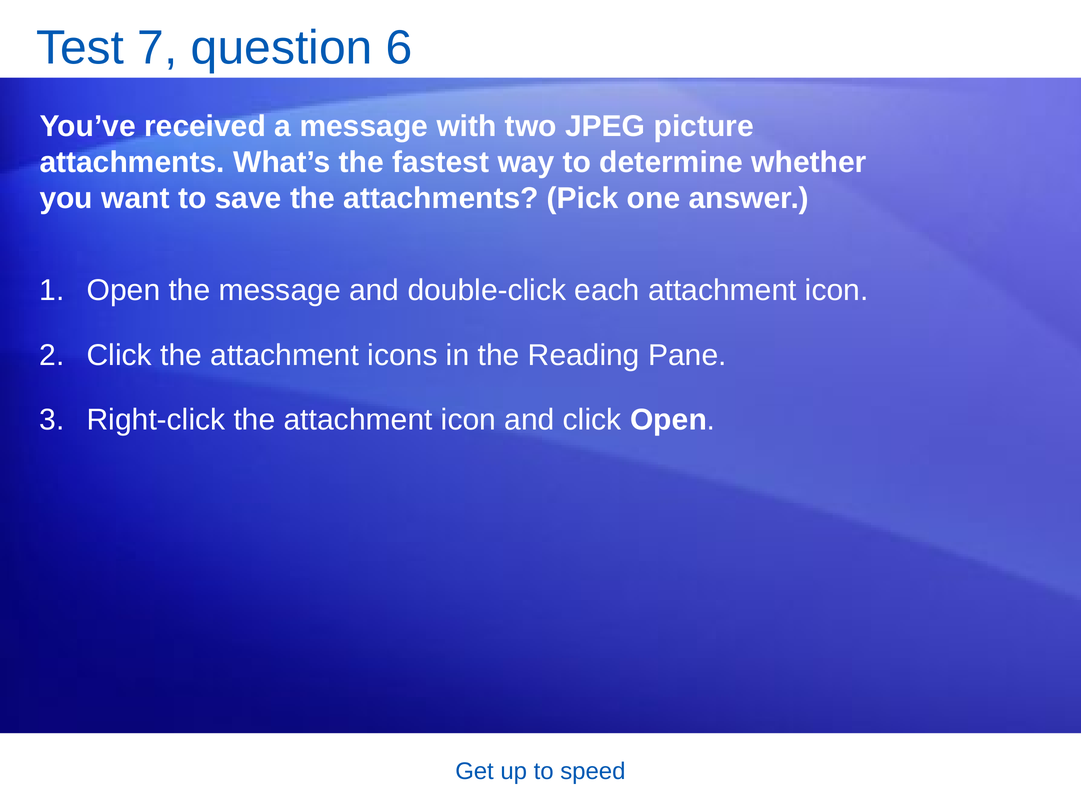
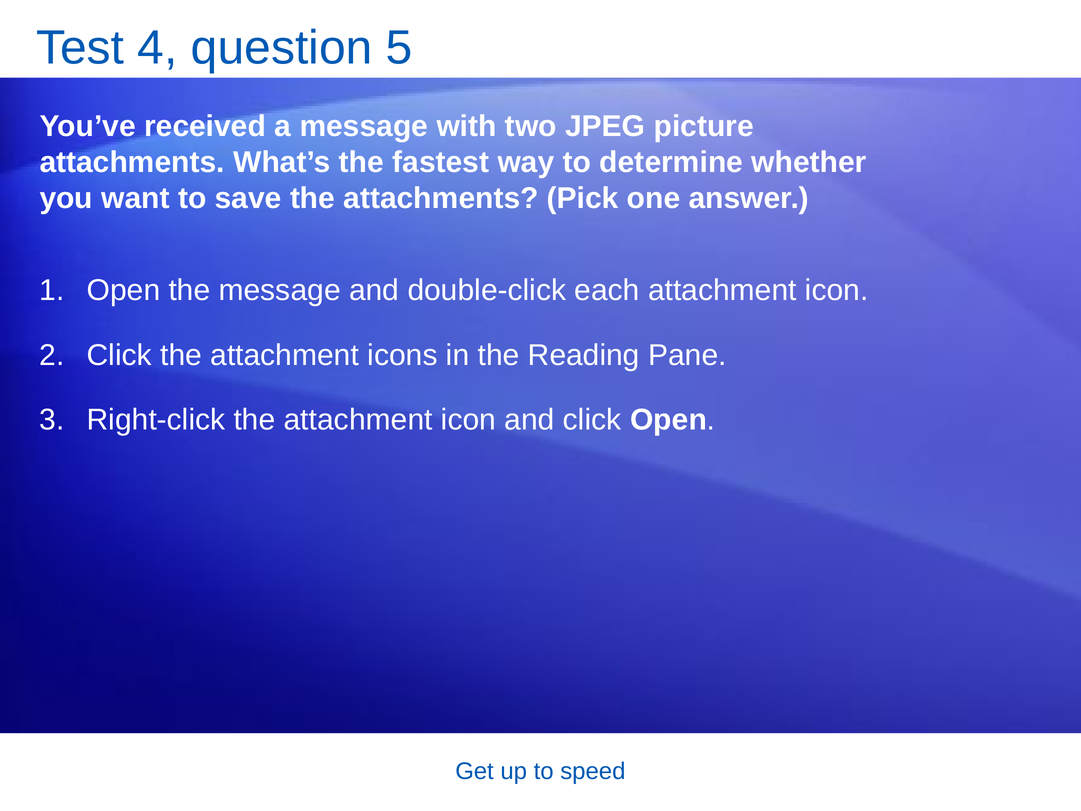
7: 7 -> 4 (158, 48)
6: 6 -> 5 (399, 48)
